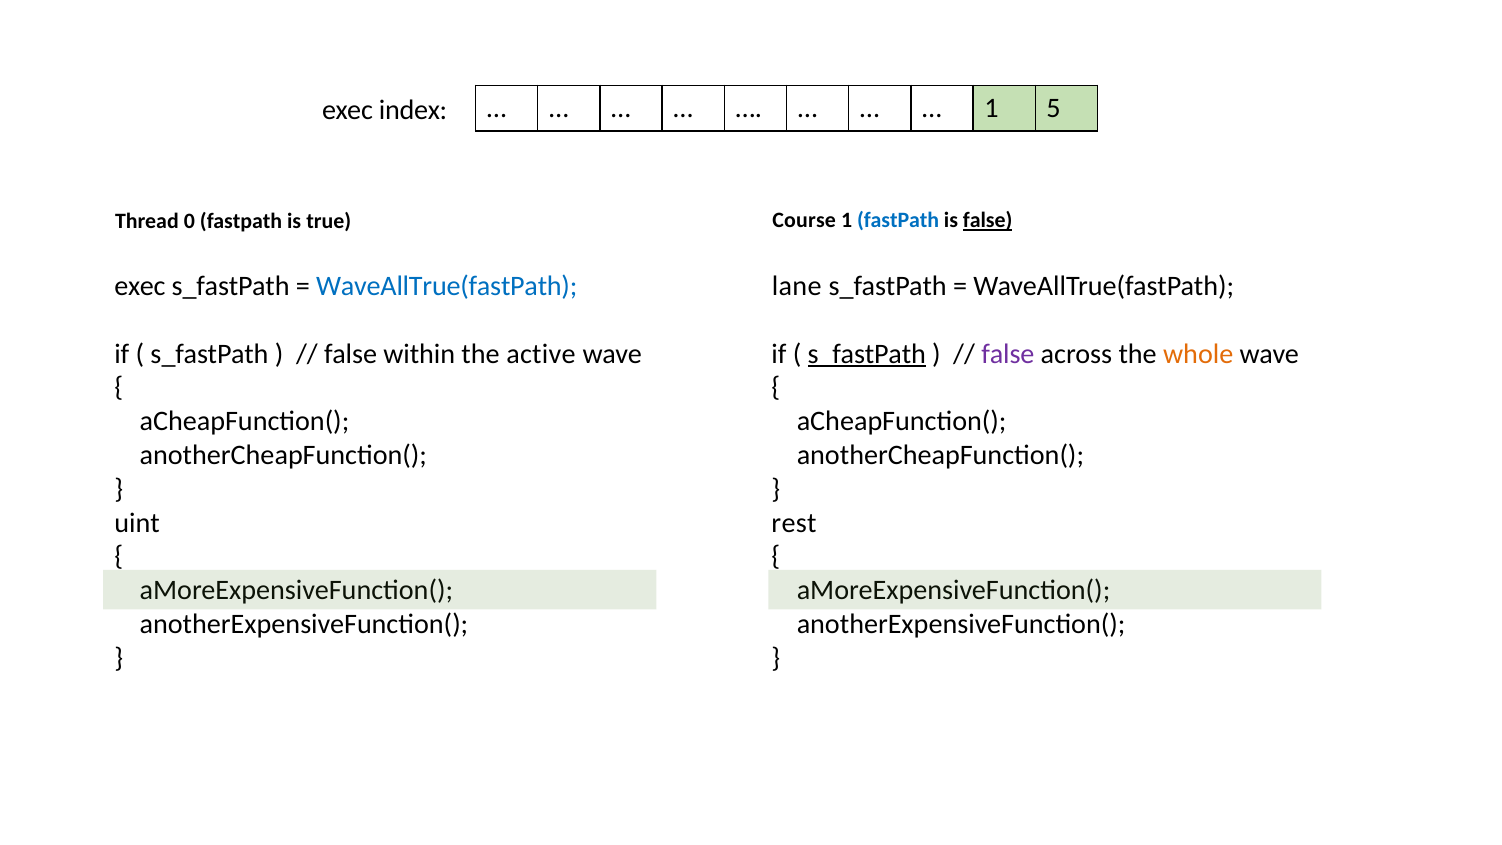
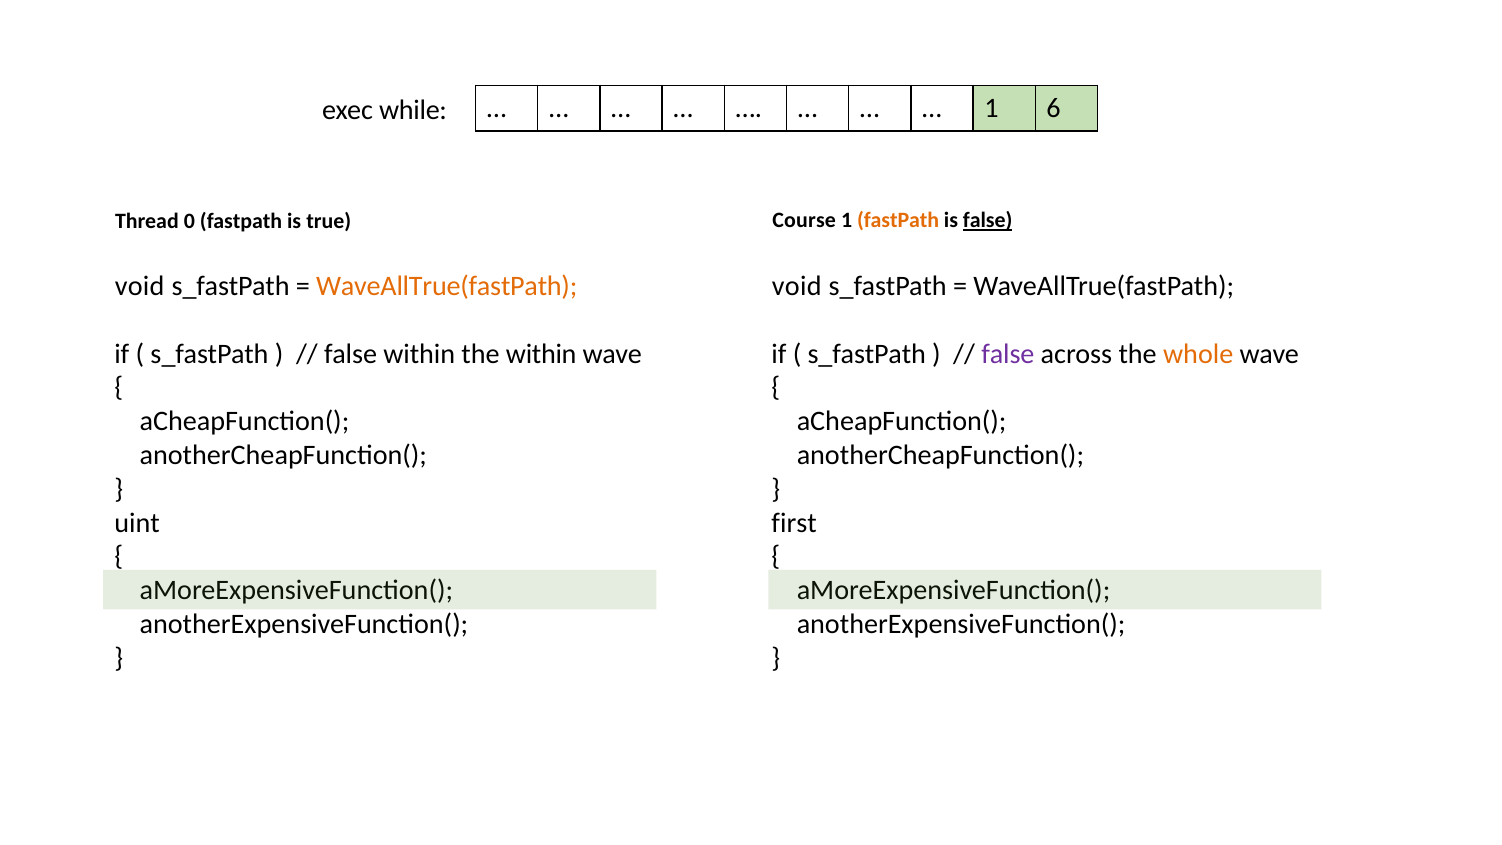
index: index -> while (413, 110)
5: 5 -> 6 (1054, 108)
fastPath colour: blue -> orange (898, 221)
exec: exec -> void (140, 286)
WaveAllTrue(fastPath colour: blue -> orange (447, 286)
lane: lane -> void (797, 286)
the active: active -> within (541, 354)
s_fastPath underline: present -> none (867, 354)
rest: rest -> first (794, 523)
